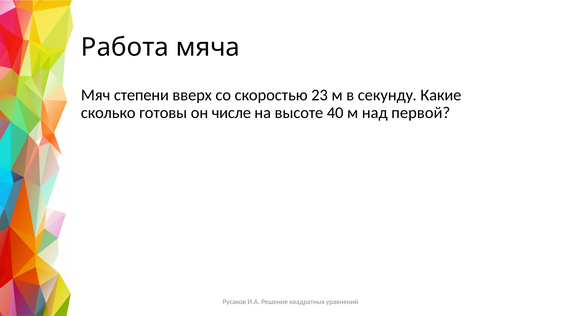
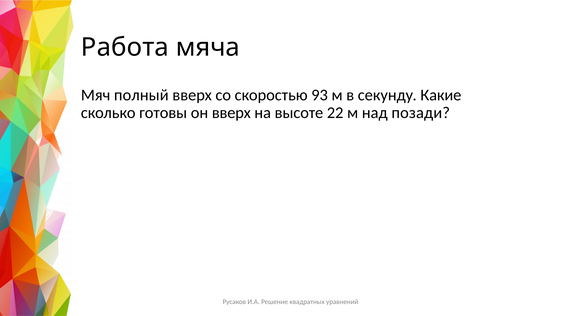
степени: степени -> полный (141, 95)
23: 23 -> 93 (320, 95)
он числе: числе -> вверх (231, 113)
40: 40 -> 22 (335, 113)
первой: первой -> позади (421, 113)
